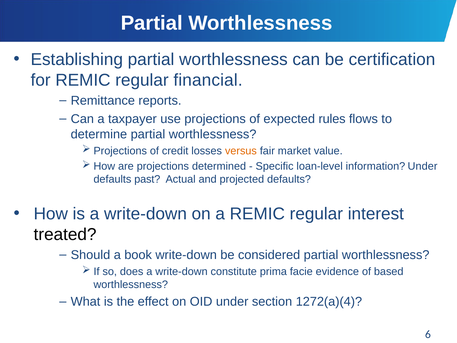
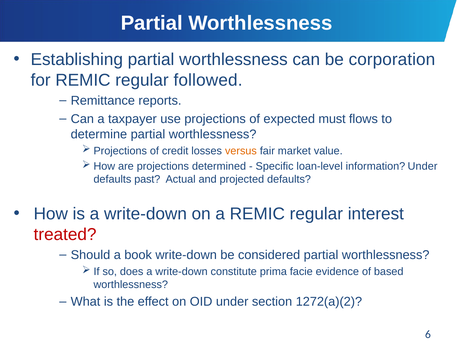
certification: certification -> corporation (392, 59)
financial: financial -> followed (208, 80)
rules: rules -> must (332, 119)
treated colour: black -> red (65, 234)
1272(a)(4: 1272(a)(4 -> 1272(a)(2 (329, 302)
